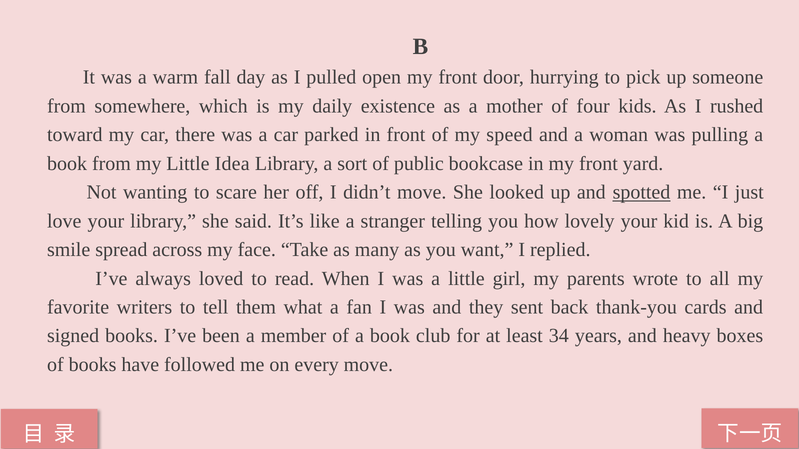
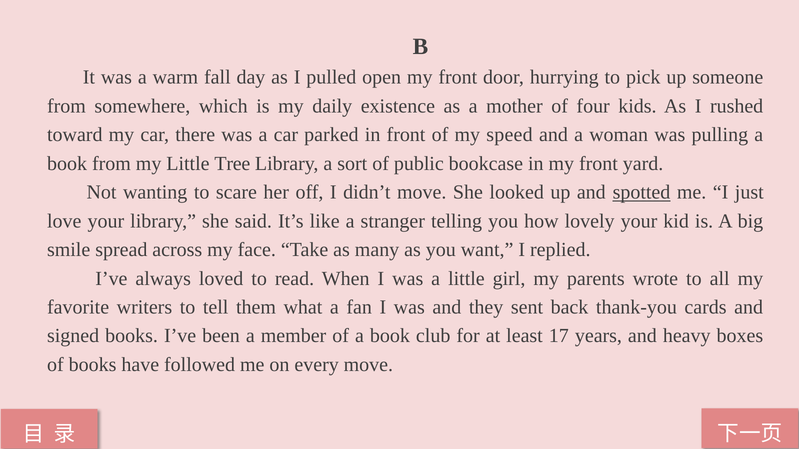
Idea: Idea -> Tree (232, 164)
34: 34 -> 17 (559, 336)
